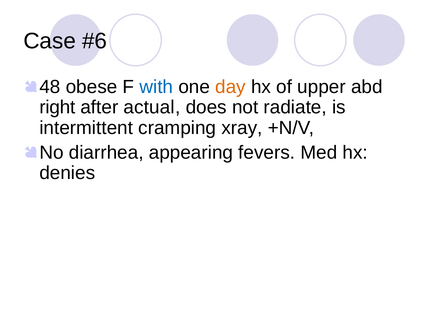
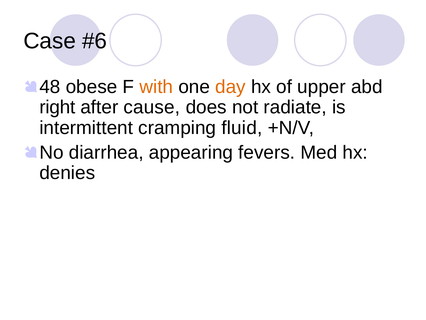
with colour: blue -> orange (156, 87)
actual: actual -> cause (152, 107)
xray: xray -> fluid (242, 128)
